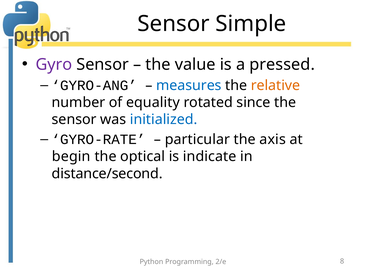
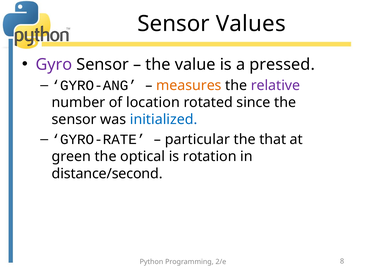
Simple: Simple -> Values (251, 24)
measures colour: blue -> orange (189, 86)
relative colour: orange -> purple (275, 86)
equality: equality -> location (153, 103)
axis: axis -> that (273, 140)
begin: begin -> green (71, 157)
indicate: indicate -> rotation (210, 157)
